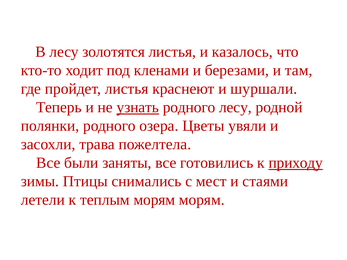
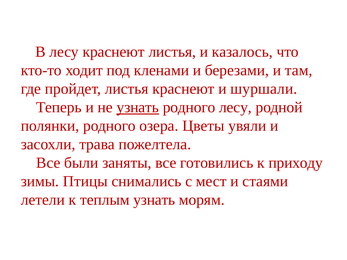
лесу золотятся: золотятся -> краснеют (114, 52)
приходу underline: present -> none (296, 163)
теплым морям: морям -> узнать (154, 200)
